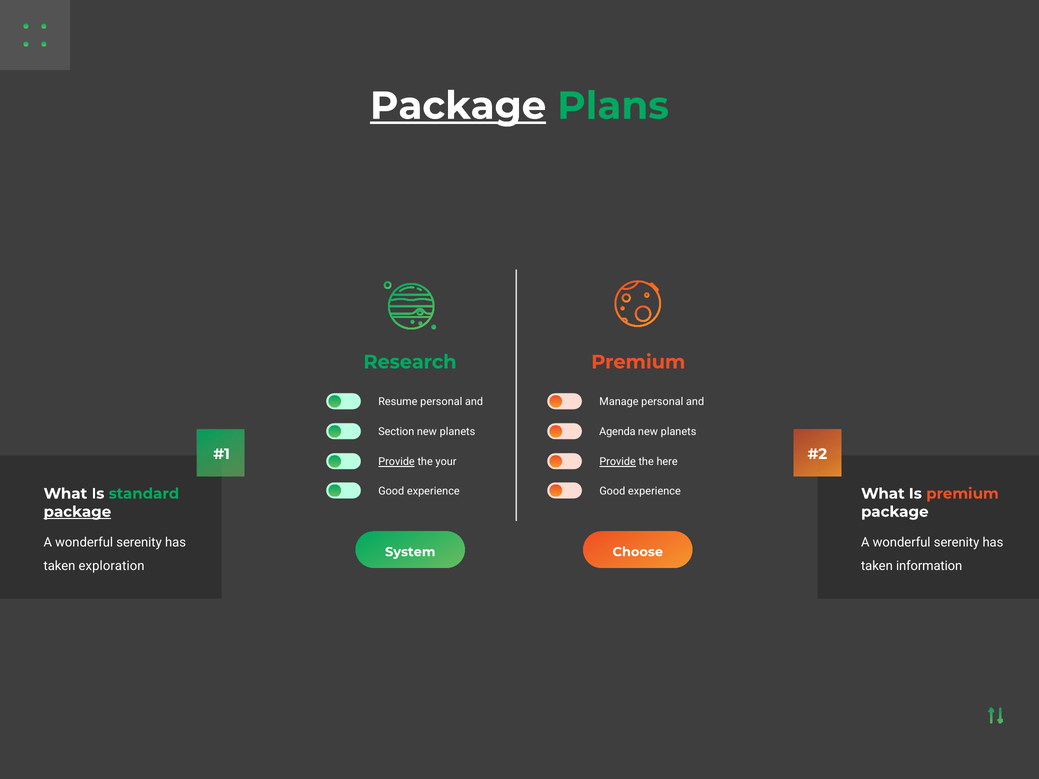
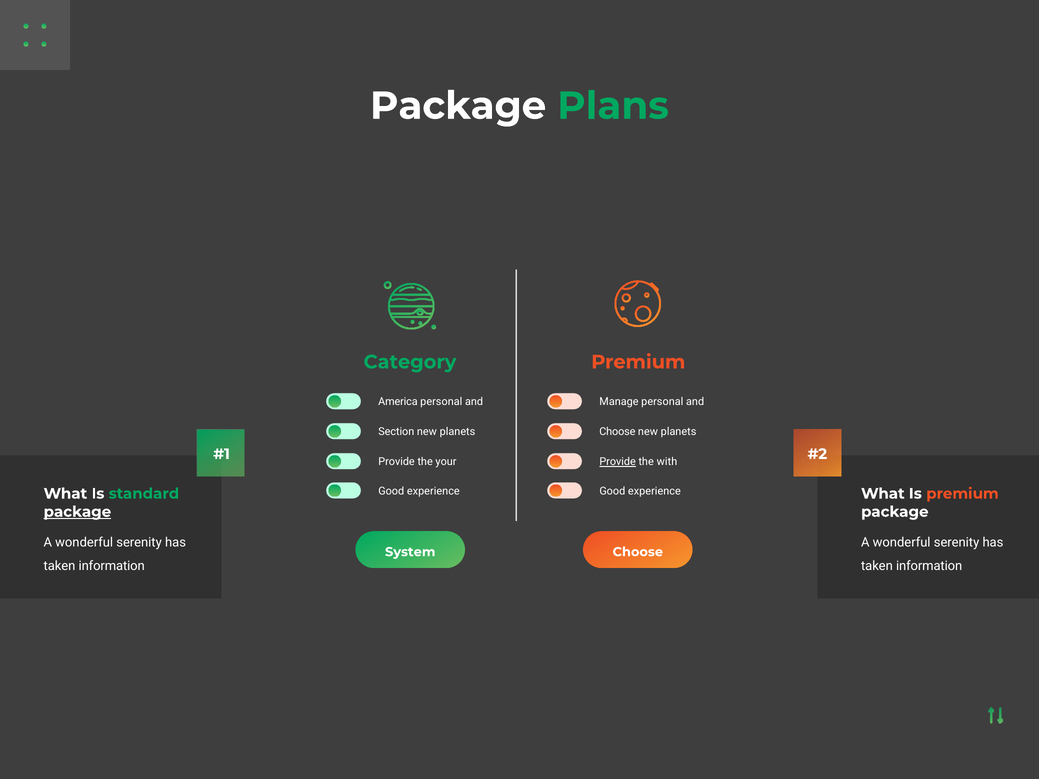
Package underline: present -> none (458, 106)
Research: Research -> Category (410, 362)
Resume: Resume -> America (398, 402)
Agenda: Agenda -> Choose (617, 432)
Provide underline: present -> none (397, 462)
here: here -> with (667, 462)
exploration: exploration -> information (112, 566)
